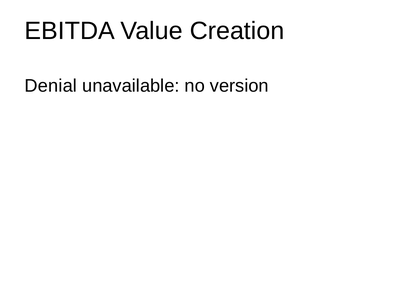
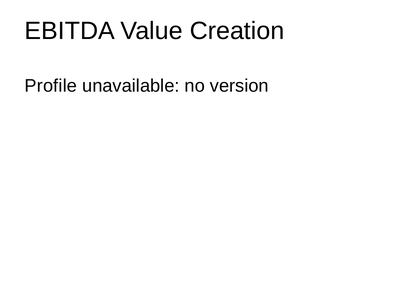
Denial: Denial -> Profile (51, 86)
